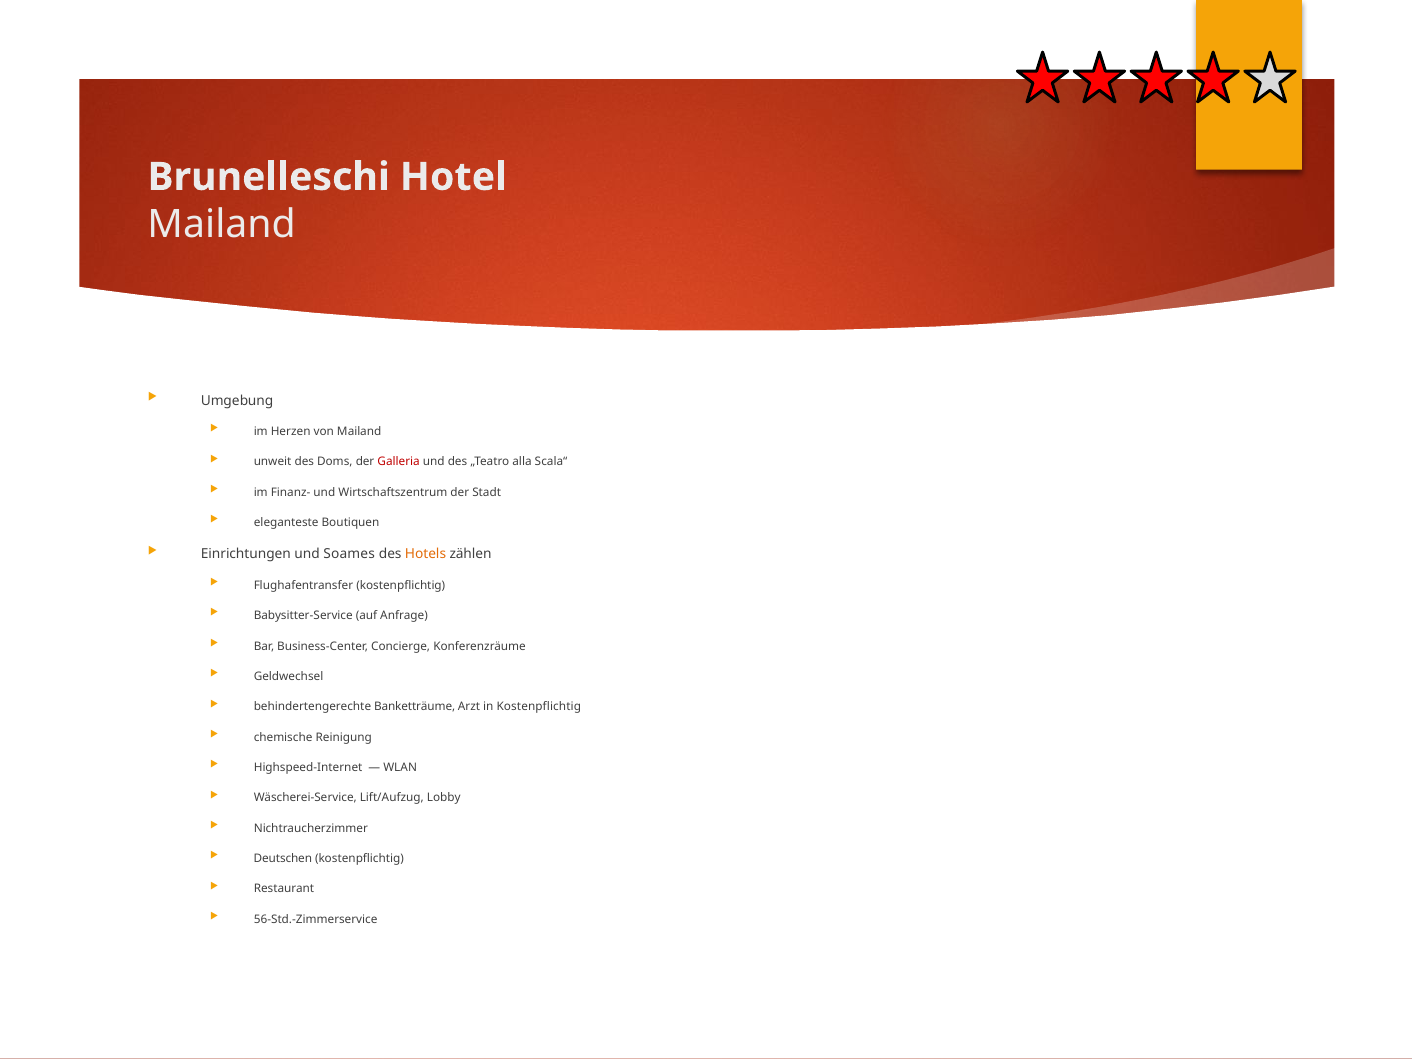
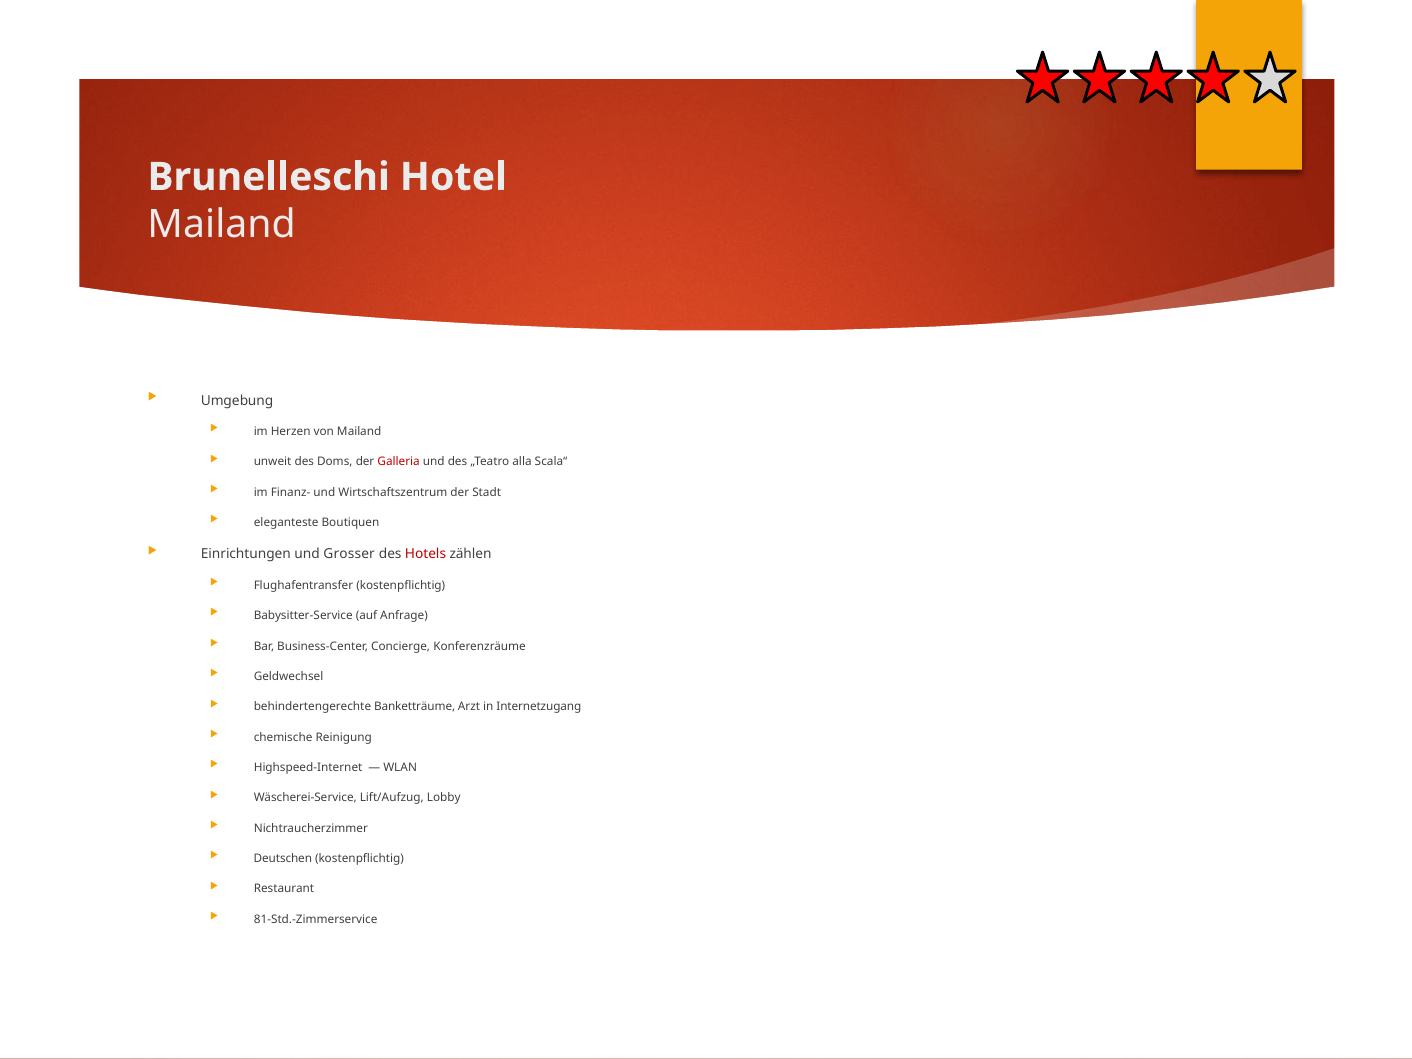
Soames: Soames -> Grosser (349, 554)
Hotels colour: orange -> red (425, 554)
in Kostenpflichtig: Kostenpflichtig -> Internetzugang (539, 707)
56-Std.-Zimmerservice: 56-Std.-Zimmerservice -> 81-Std.-Zimmerservice (316, 919)
